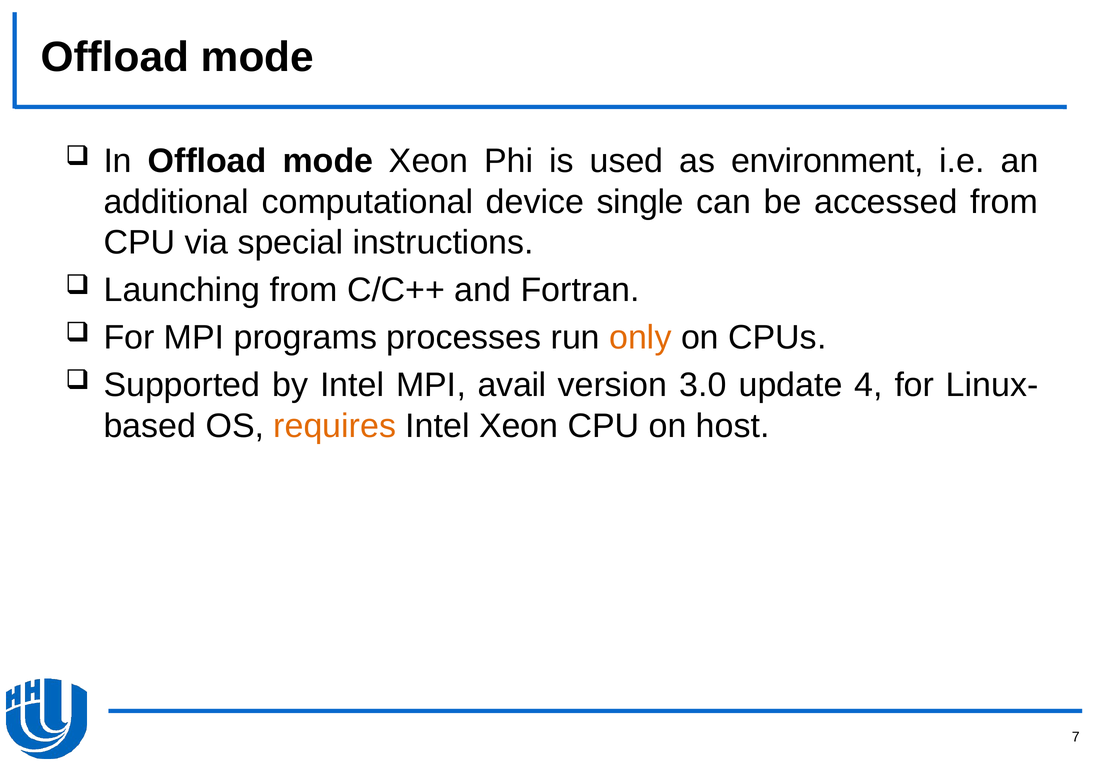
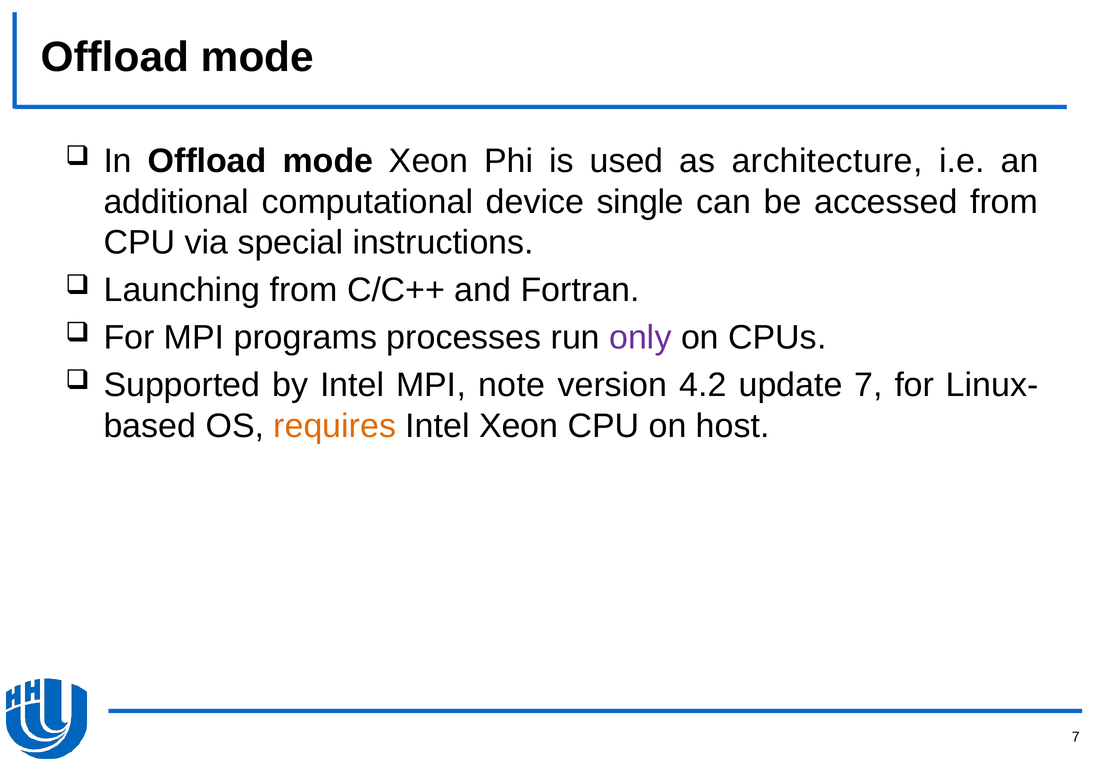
environment: environment -> architecture (827, 161)
only colour: orange -> purple (640, 338)
avail: avail -> note (512, 385)
3.0: 3.0 -> 4.2 (703, 385)
update 4: 4 -> 7 (868, 385)
